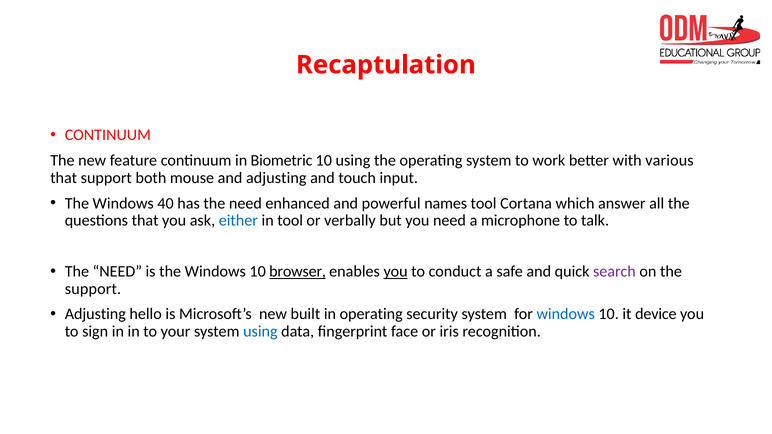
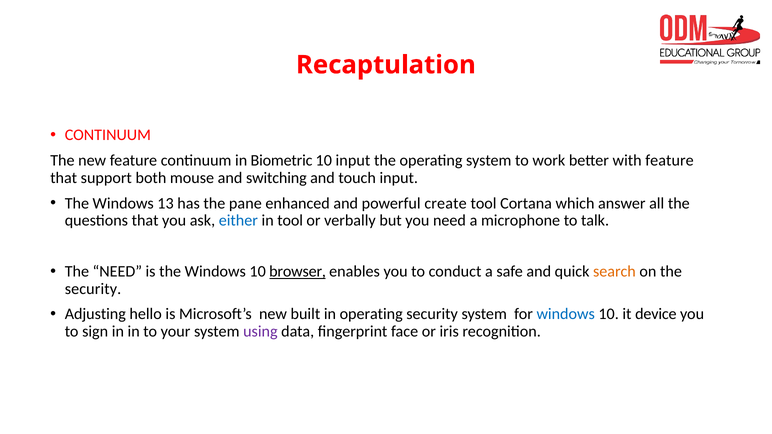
10 using: using -> input (353, 161)
with various: various -> feature (670, 161)
and adjusting: adjusting -> switching (276, 178)
40: 40 -> 13 (166, 203)
has the need: need -> pane (245, 203)
names: names -> create (446, 203)
you underline: present -> none (396, 272)
search colour: purple -> orange (614, 272)
support: support -> security (93, 289)
using colour: blue -> purple (260, 332)
